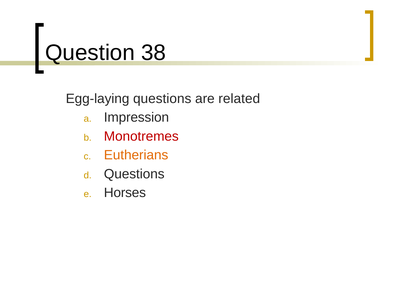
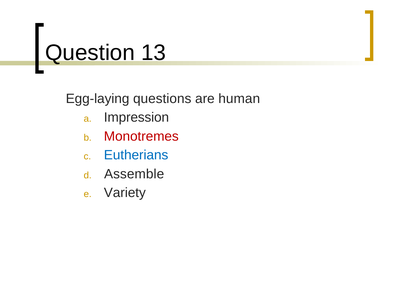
38: 38 -> 13 (154, 53)
related: related -> human (239, 99)
Eutherians colour: orange -> blue (136, 155)
Questions: Questions -> Assemble (134, 174)
Horses: Horses -> Variety (125, 193)
